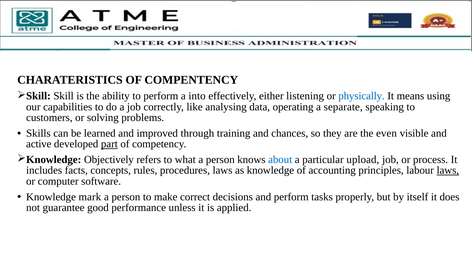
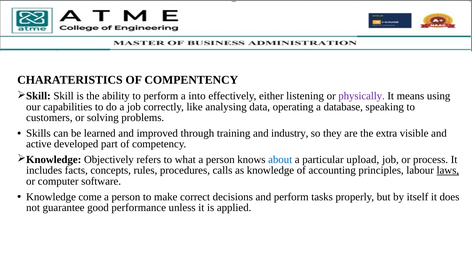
physically colour: blue -> purple (362, 96)
separate: separate -> database (343, 107)
chances: chances -> industry (290, 133)
even: even -> extra (387, 133)
part underline: present -> none (109, 144)
procedures laws: laws -> calls (223, 171)
mark: mark -> come (90, 197)
